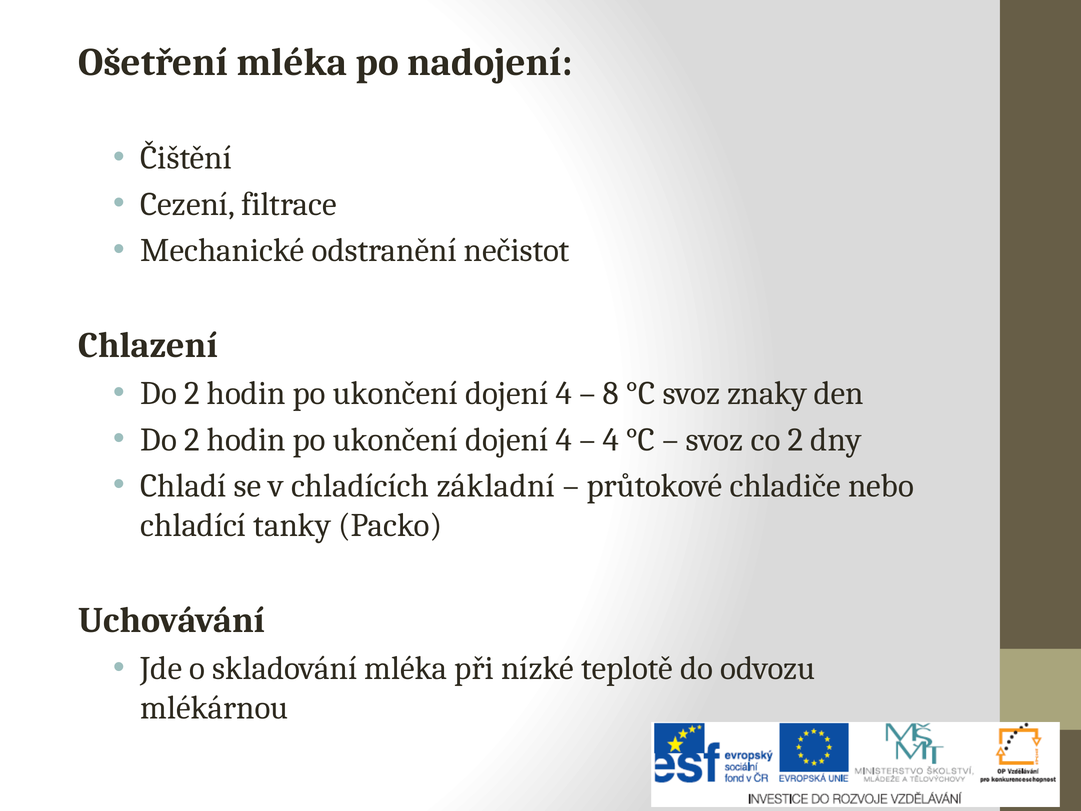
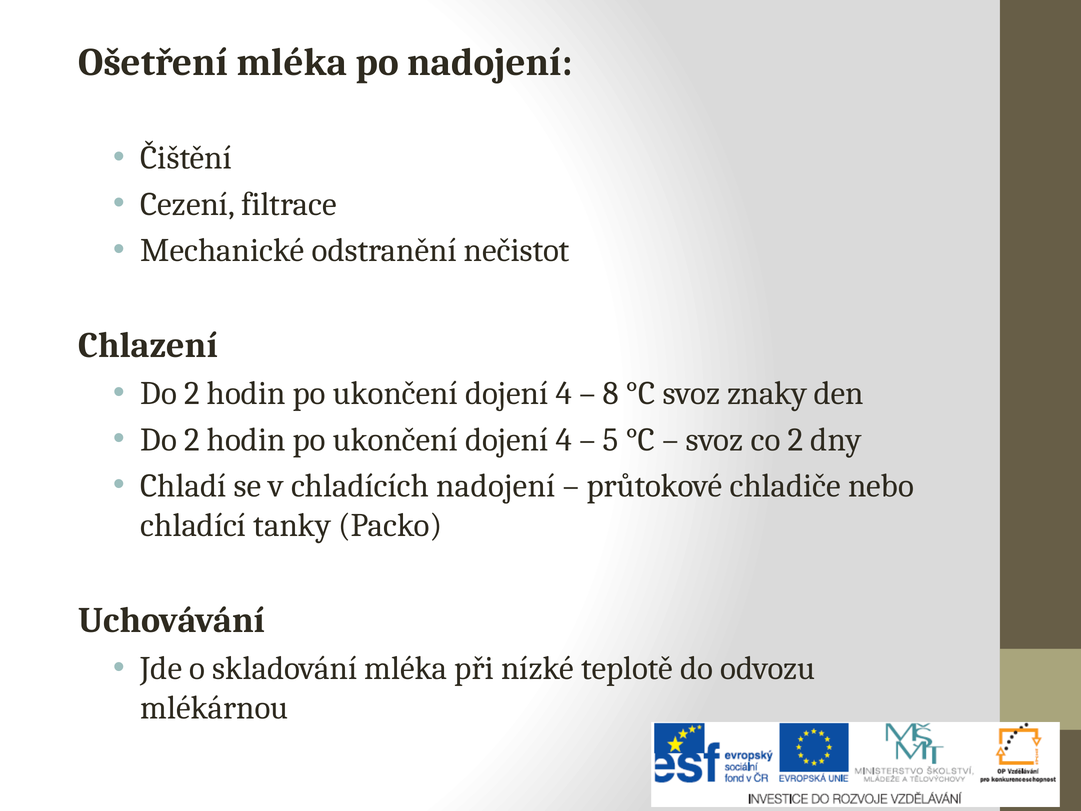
4: 4 -> 5 (611, 440)
chladících základní: základní -> nadojení (496, 486)
